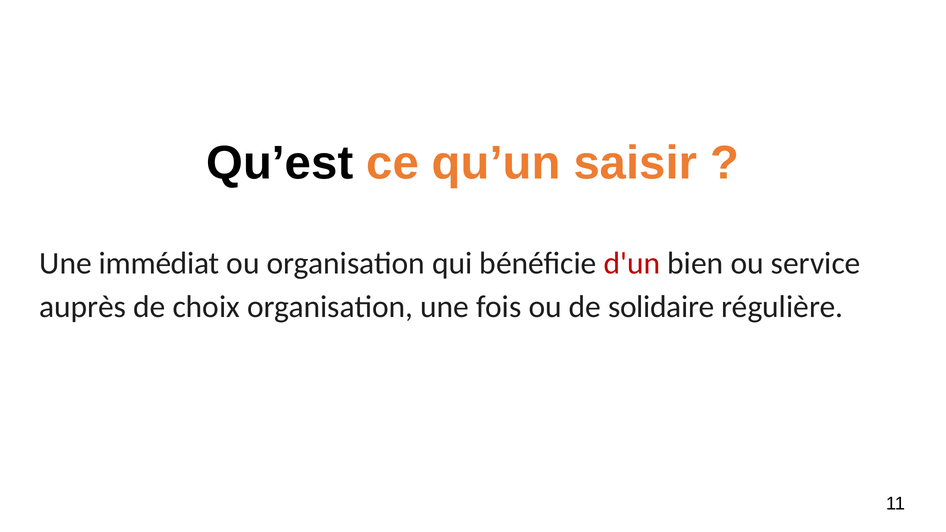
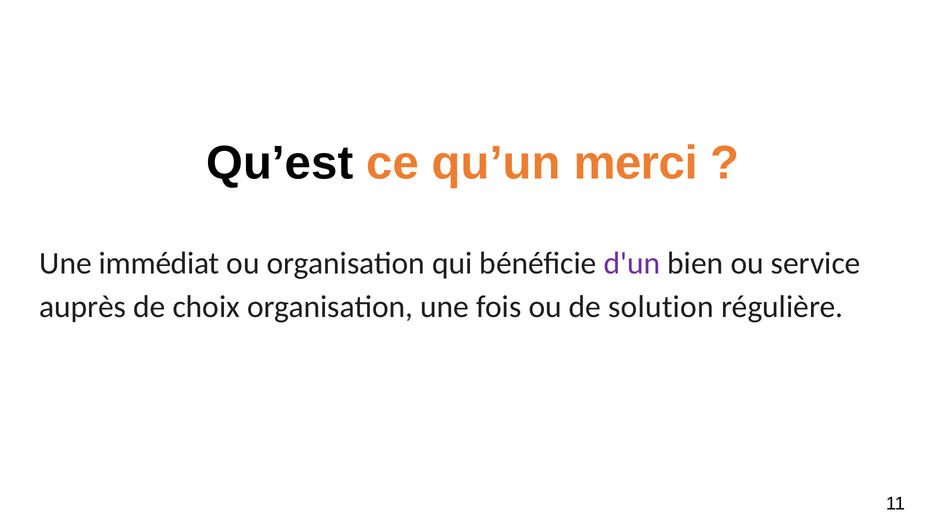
saisir: saisir -> merci (636, 163)
d'un colour: red -> purple (632, 263)
solidaire: solidaire -> solution (661, 307)
